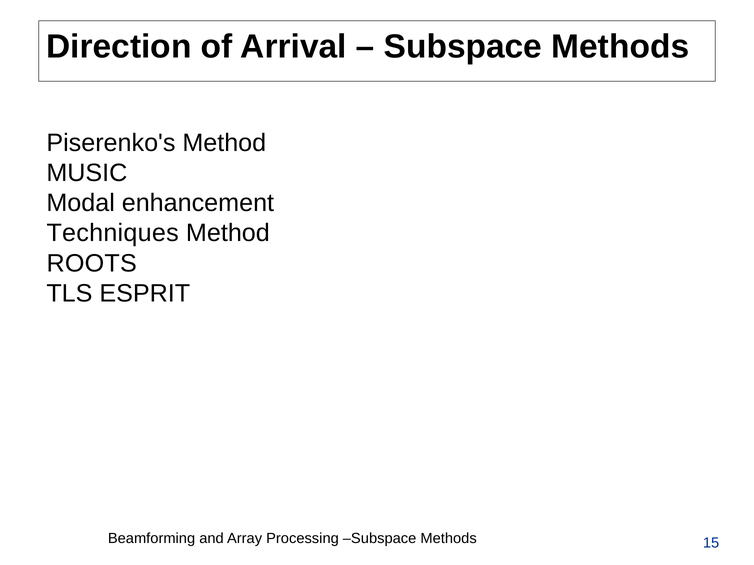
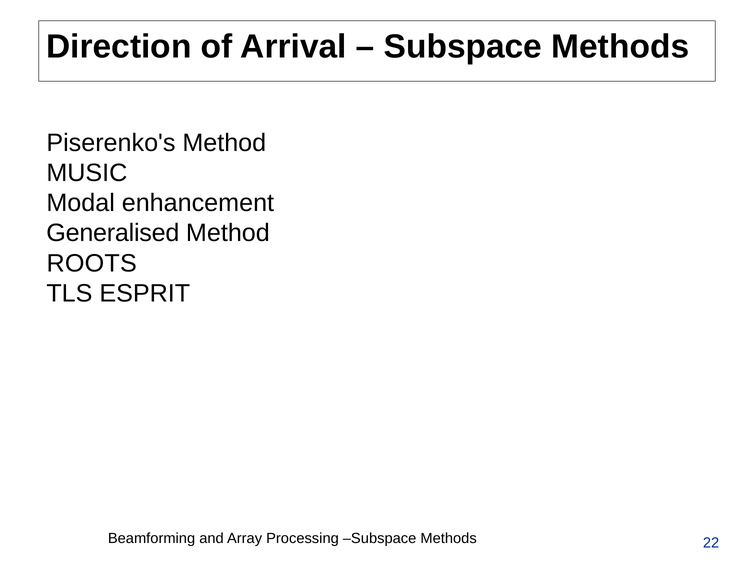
Techniques: Techniques -> Generalised (113, 233)
15: 15 -> 22 (711, 543)
